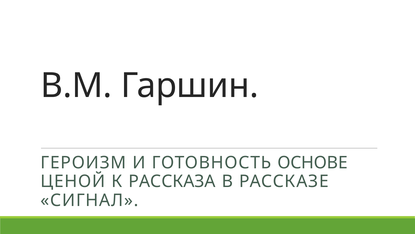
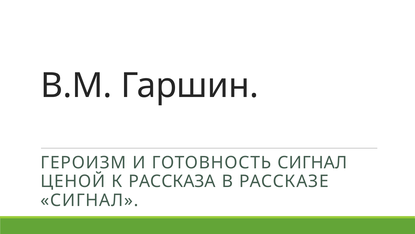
ГОТОВНОСТЬ ОСНОВЕ: ОСНОВЕ -> СИГНАЛ (312, 162)
